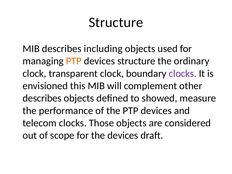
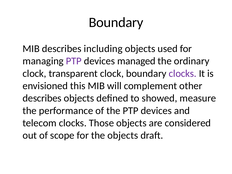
Structure: Structure -> Boundary (116, 22)
PTP colour: orange -> purple (74, 61)
devices structure: structure -> managed (136, 61)
the devices: devices -> objects (123, 135)
